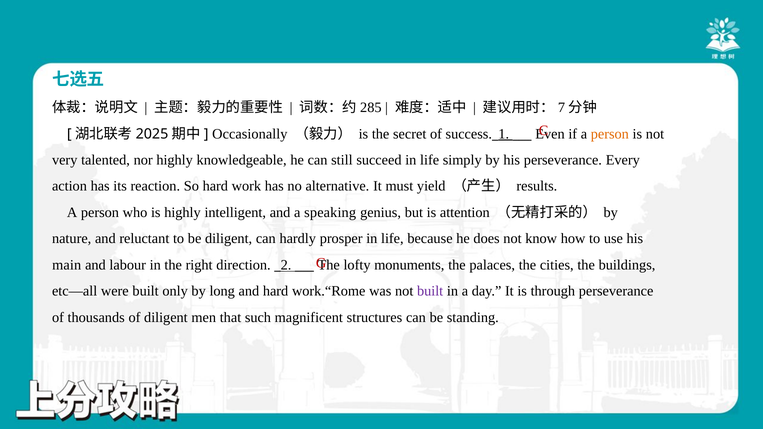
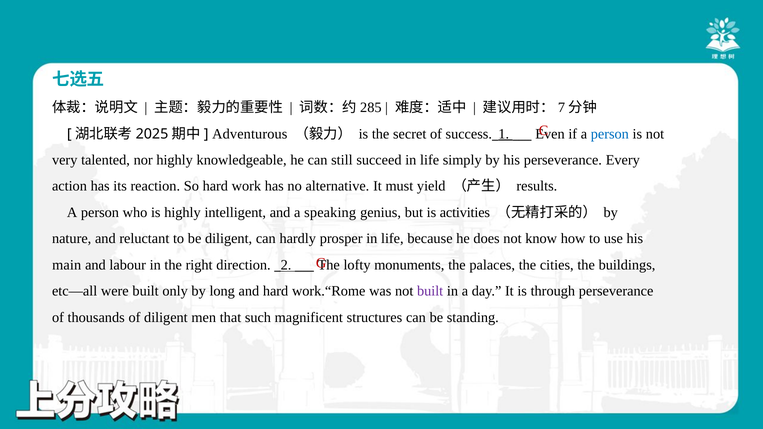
Occasionally: Occasionally -> Adventurous (250, 134)
person colour: orange -> blue (610, 134)
attention: attention -> activities (465, 213)
